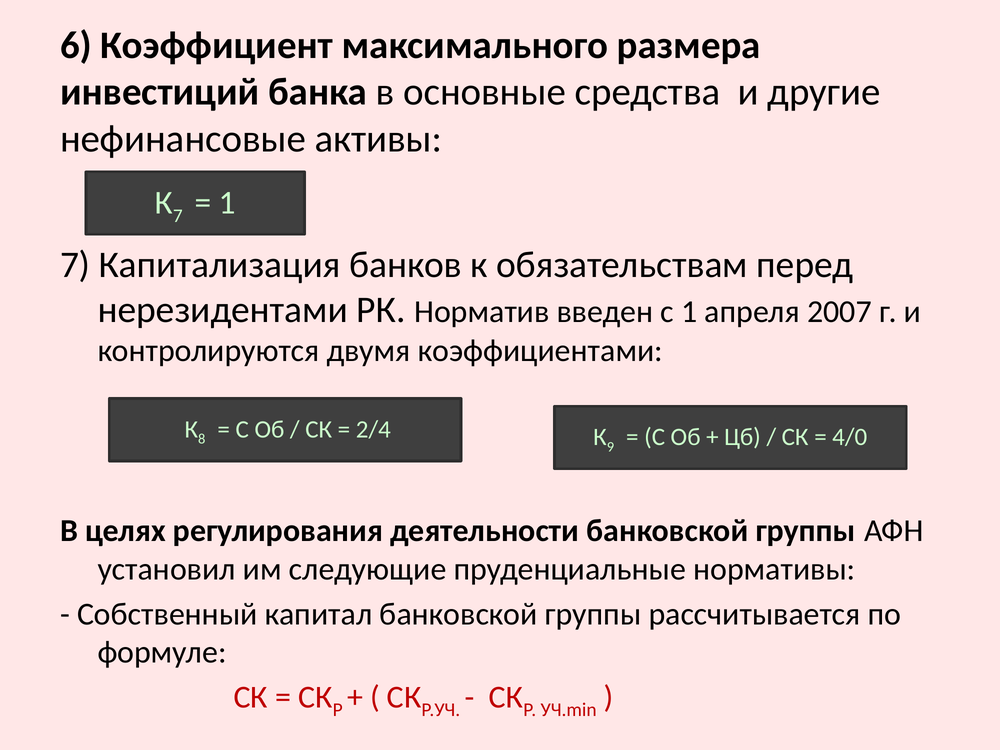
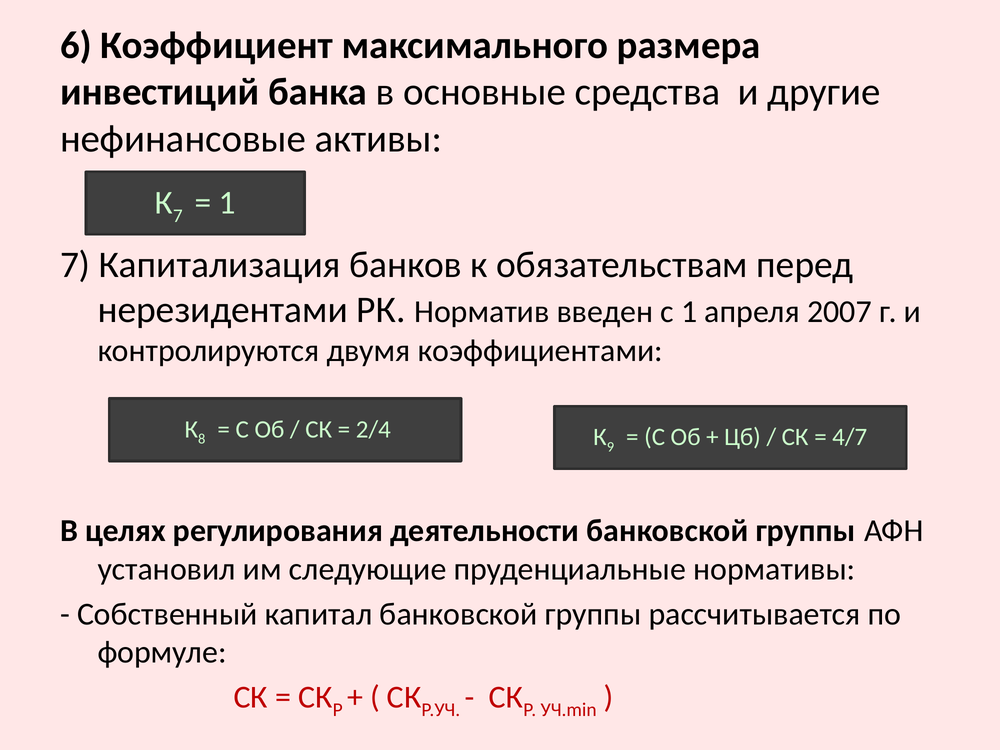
4/0: 4/0 -> 4/7 (850, 437)
